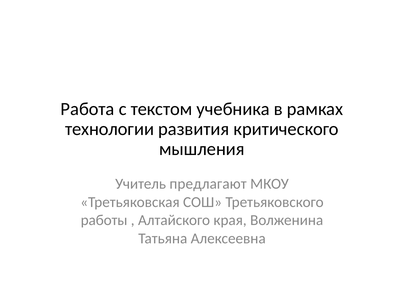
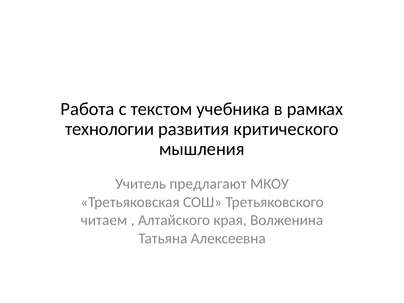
работы: работы -> читаем (104, 220)
